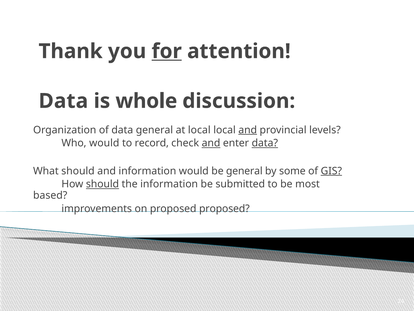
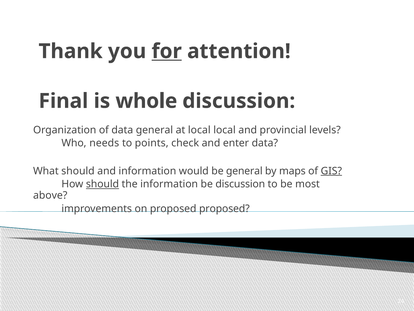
Data: Data -> Final (63, 101)
and underline: present -> none (248, 130)
Who would: would -> needs (104, 143)
record: record -> points (152, 143)
and underline: present -> none (211, 143)
data underline: present -> none (265, 143)
some: some -> maps (292, 171)
be submitted: submitted -> discussion (240, 184)
based: based -> above (50, 195)
